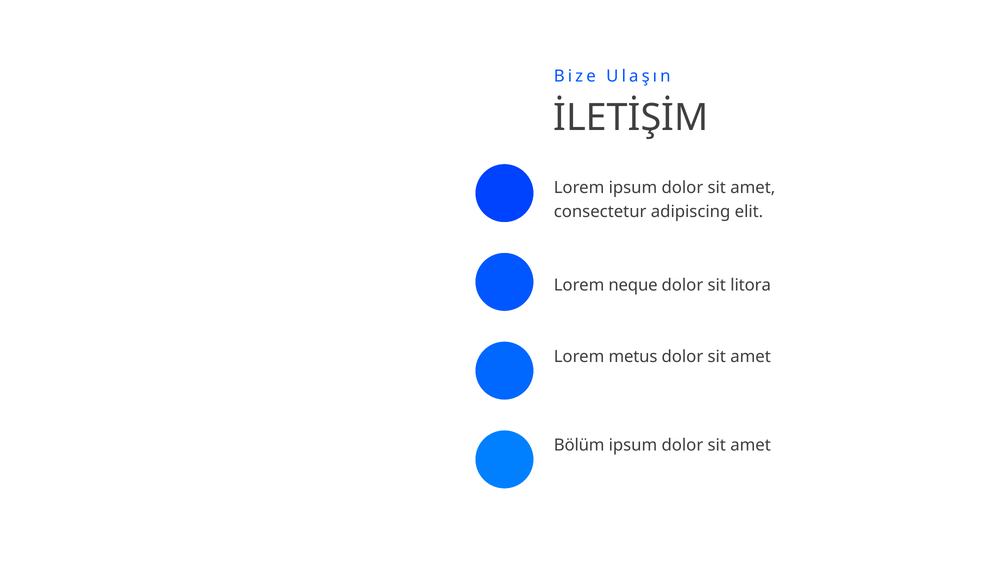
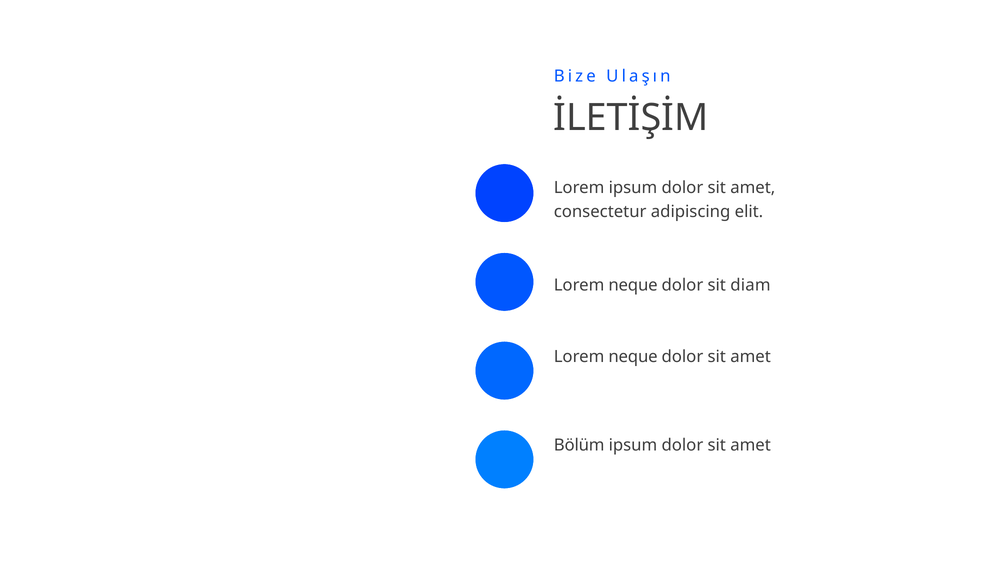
litora: litora -> diam (750, 285)
metus: metus -> neque (633, 357)
